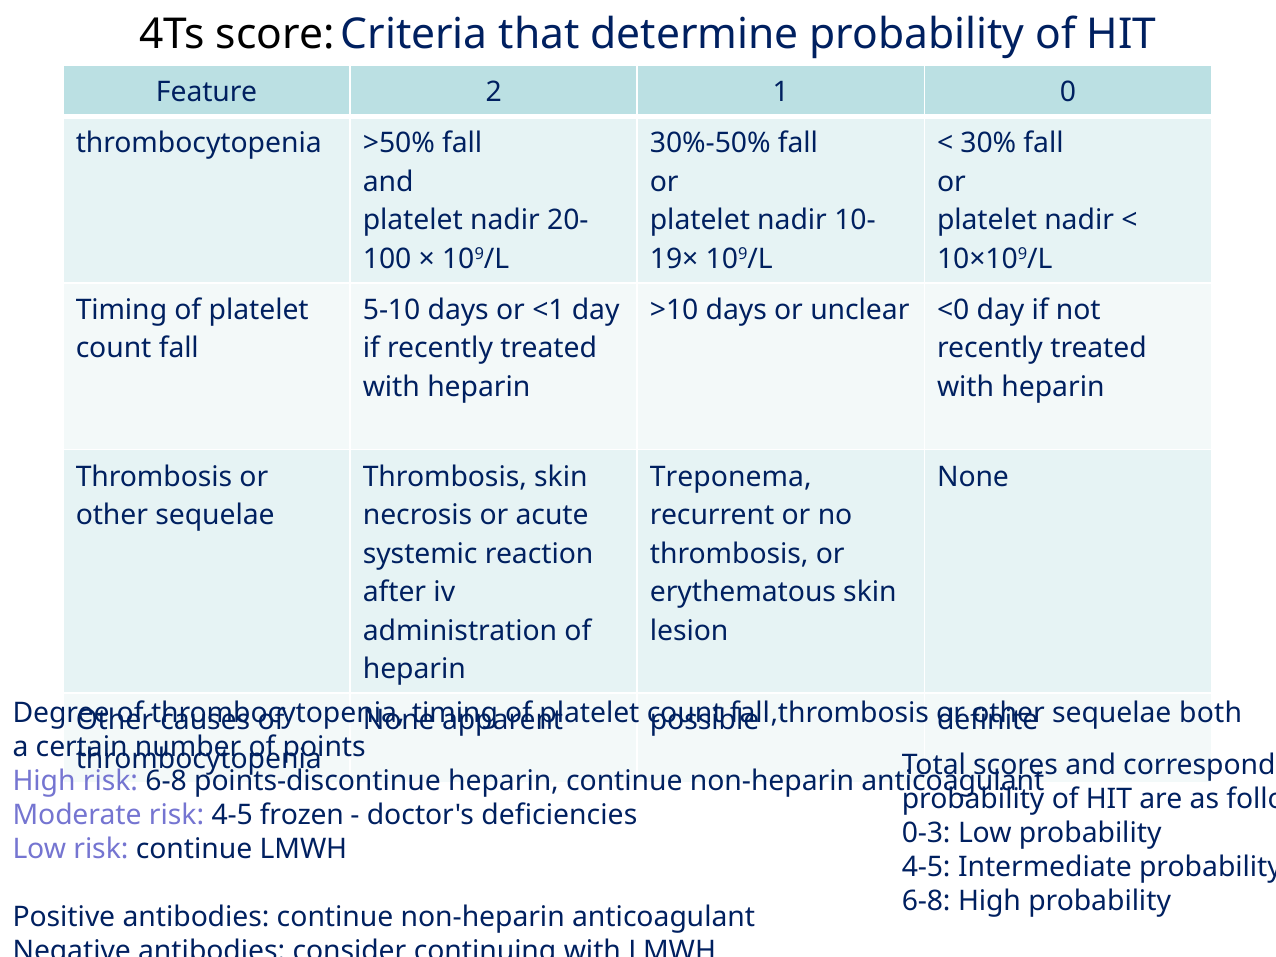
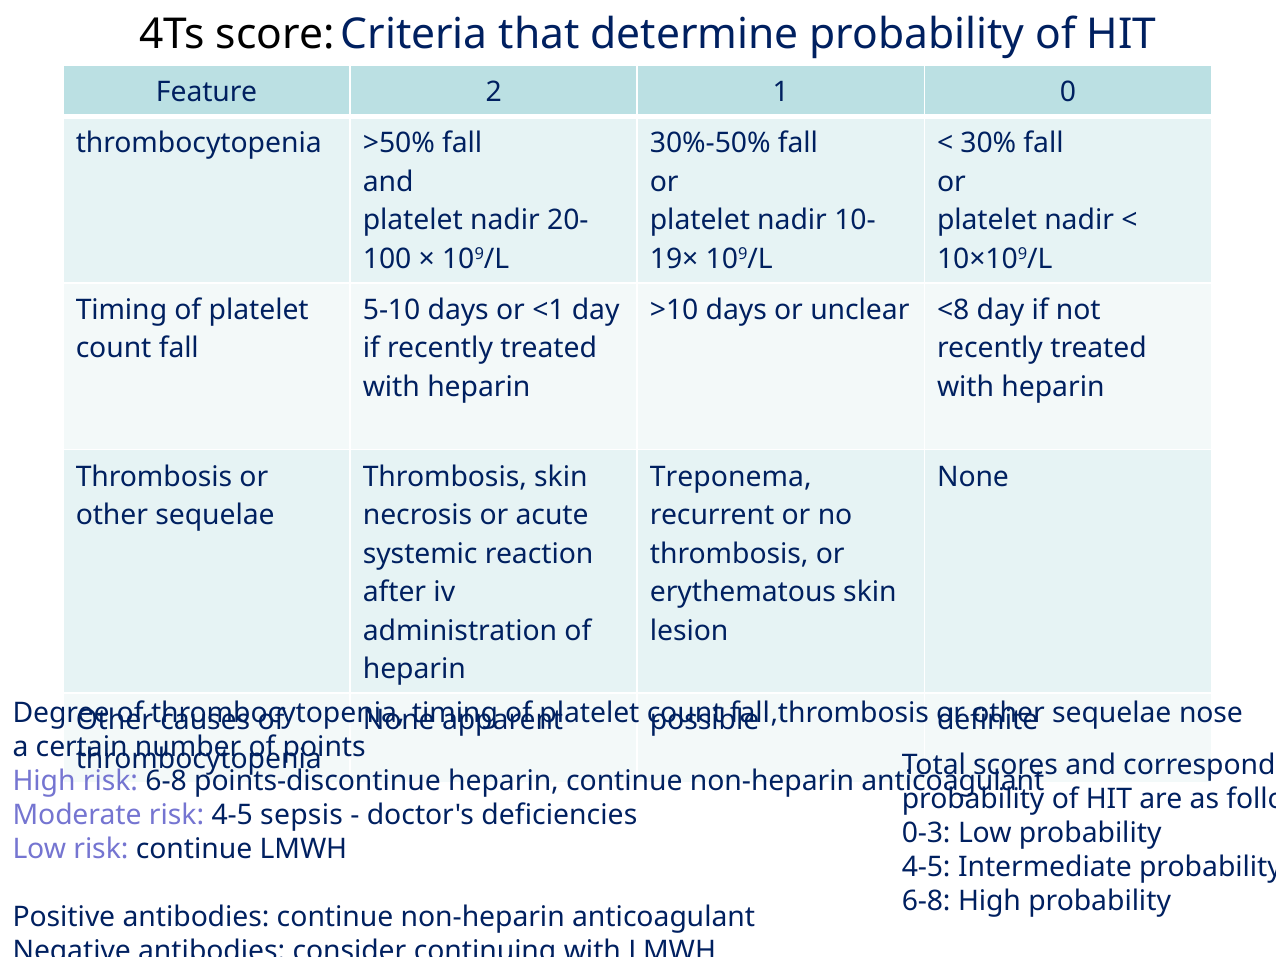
<0: <0 -> <8 (953, 310)
both: both -> nose (1211, 713)
frozen: frozen -> sepsis (302, 815)
